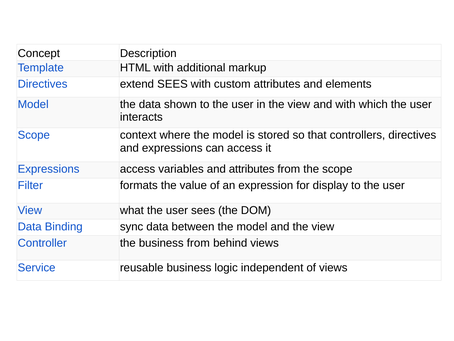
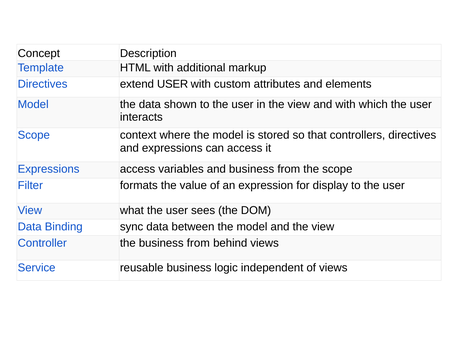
extend SEES: SEES -> USER (173, 84)
and attributes: attributes -> business (252, 169)
